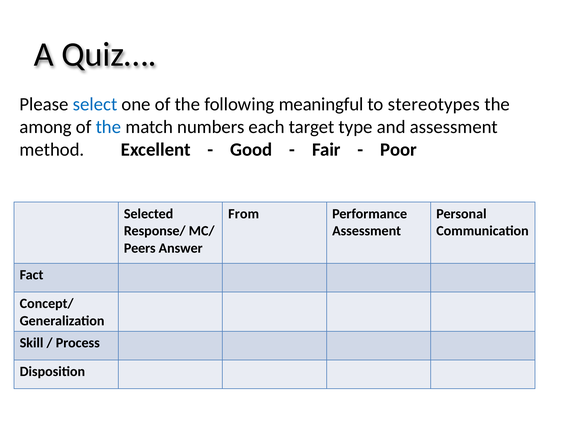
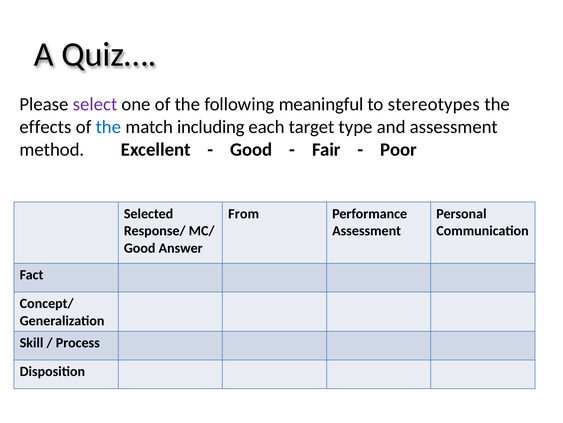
select colour: blue -> purple (95, 104)
among: among -> effects (46, 127)
numbers: numbers -> including (211, 127)
Peers: Peers -> Good (140, 248)
